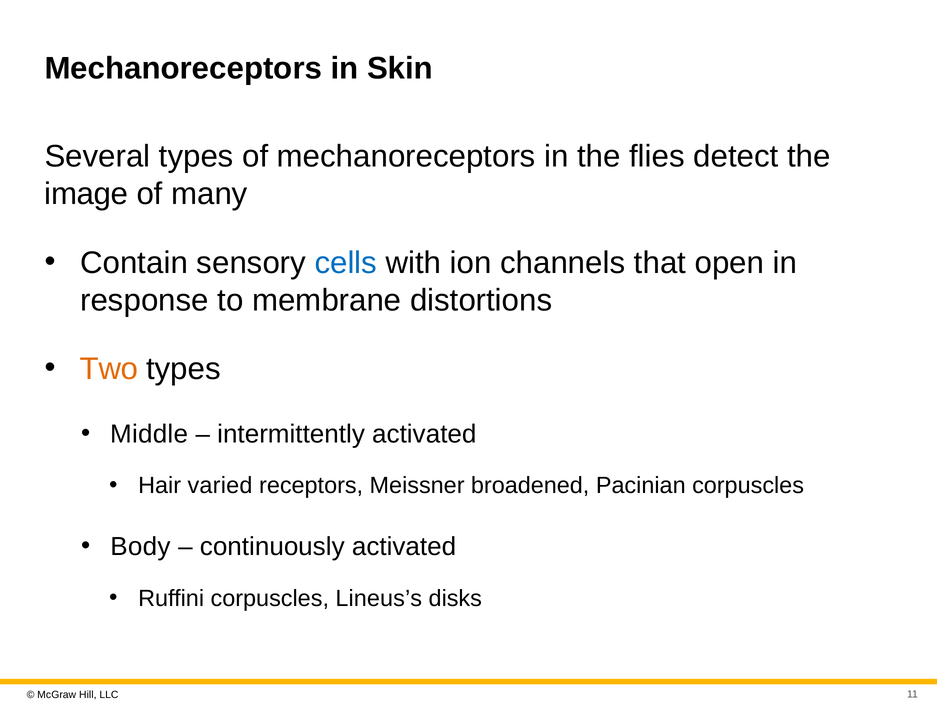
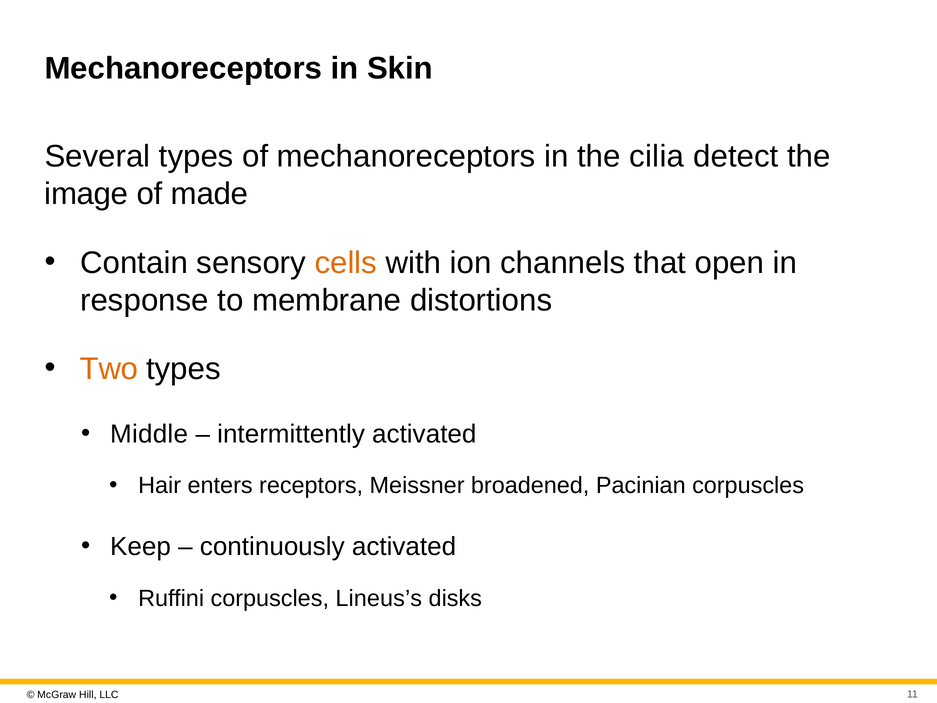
flies: flies -> cilia (657, 156)
many: many -> made (210, 194)
cells colour: blue -> orange (346, 263)
varied: varied -> enters (220, 486)
Body: Body -> Keep (140, 547)
